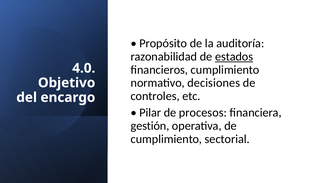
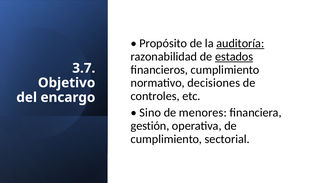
auditoría underline: none -> present (240, 43)
4.0: 4.0 -> 3.7 (84, 68)
Pilar: Pilar -> Sino (150, 113)
procesos: procesos -> menores (203, 113)
